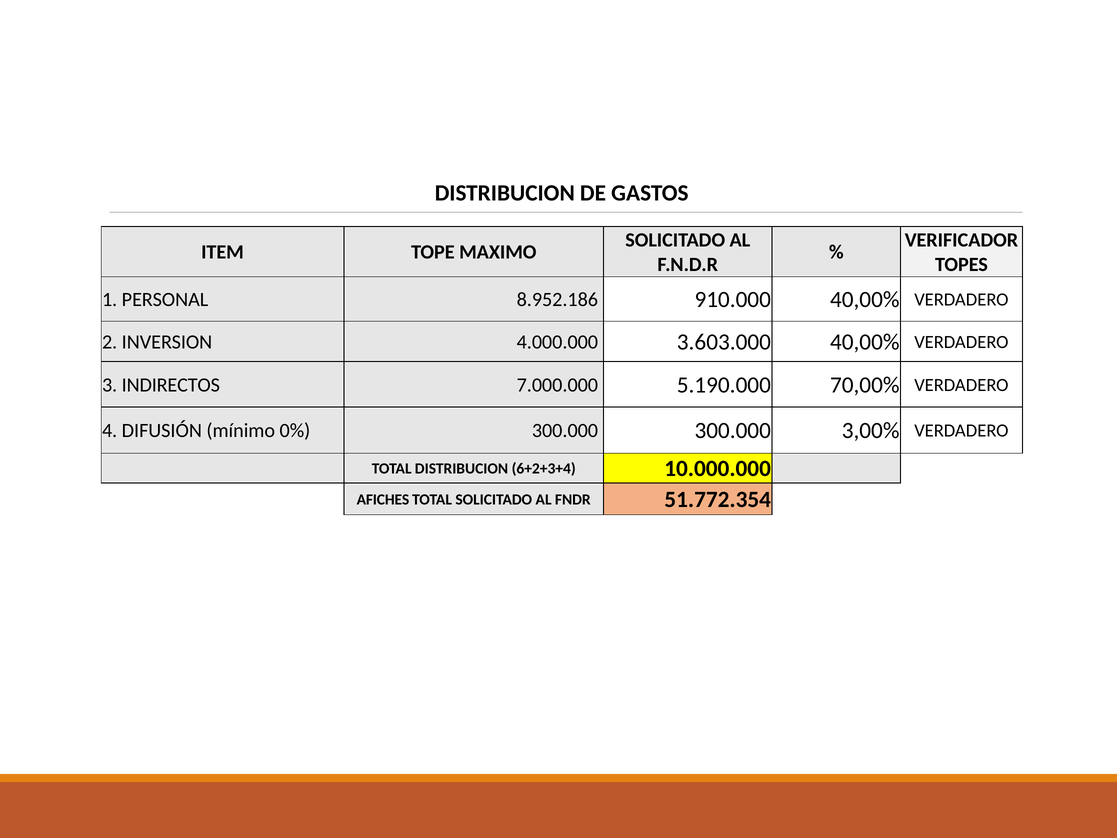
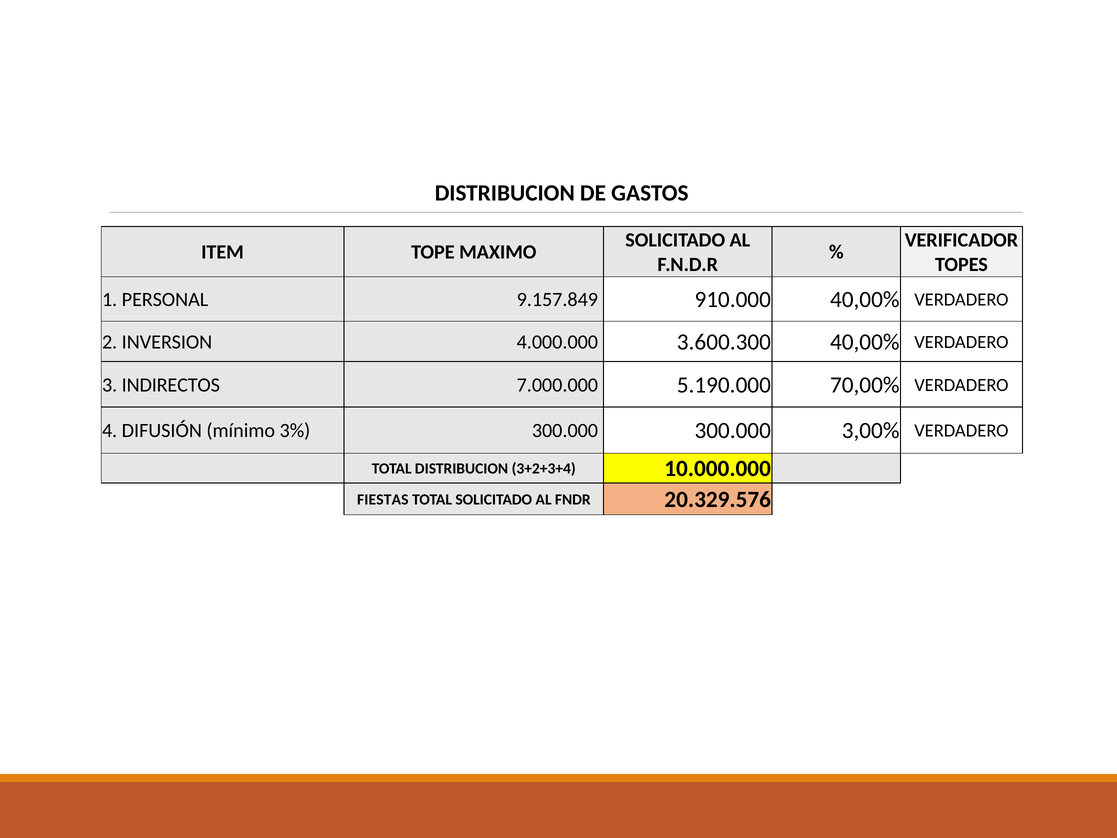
8.952.186: 8.952.186 -> 9.157.849 (557, 300)
3.603.000: 3.603.000 -> 3.600.300 (724, 342)
0%: 0% -> 3% (295, 431)
6+2+3+4: 6+2+3+4 -> 3+2+3+4 (544, 469)
AFICHES: AFICHES -> FIESTAS (383, 499)
51.772.354: 51.772.354 -> 20.329.576 (718, 500)
